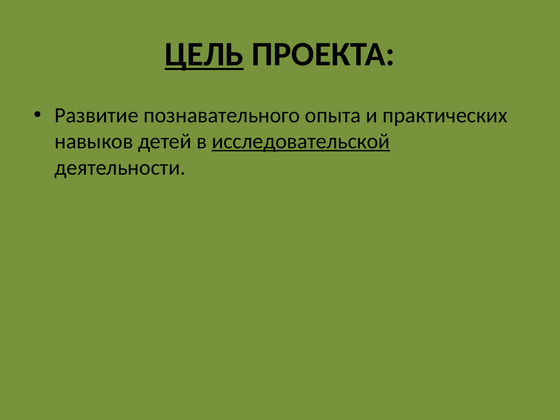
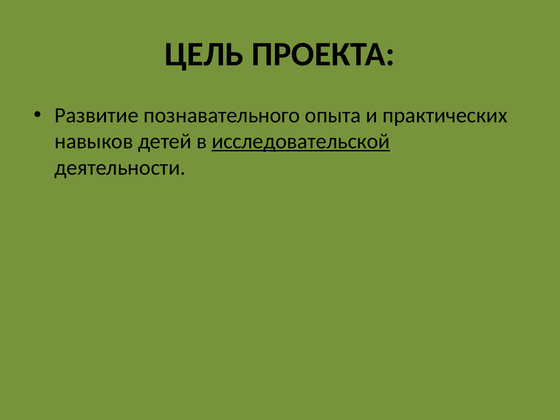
ЦЕЛЬ underline: present -> none (204, 54)
